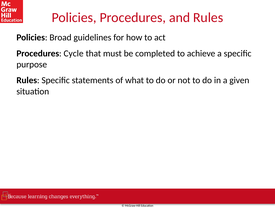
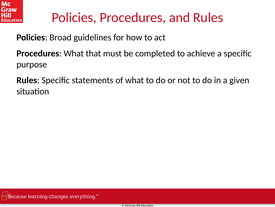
Procedures Cycle: Cycle -> What (74, 53)
